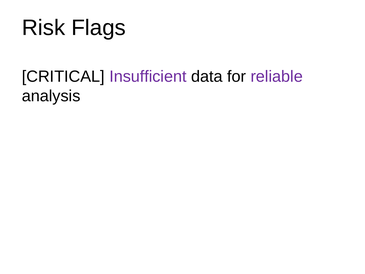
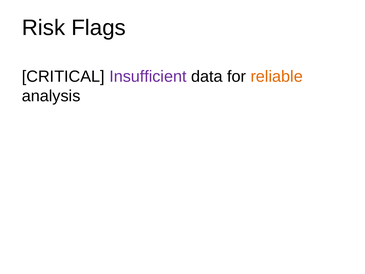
reliable colour: purple -> orange (277, 77)
